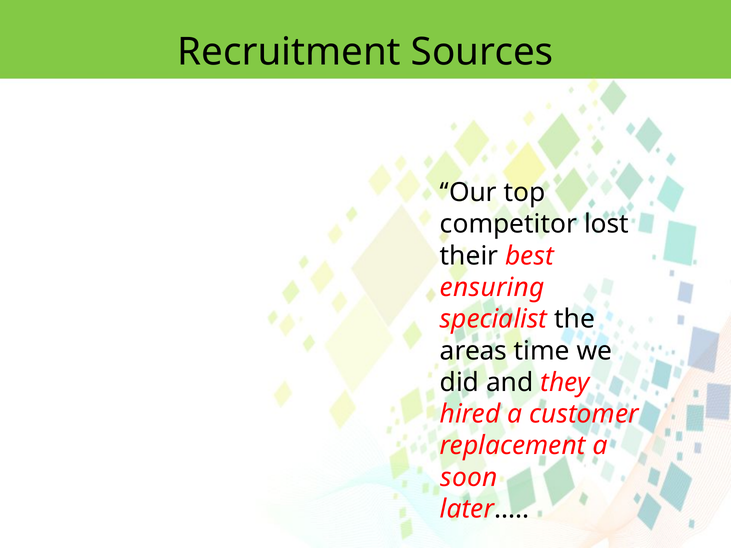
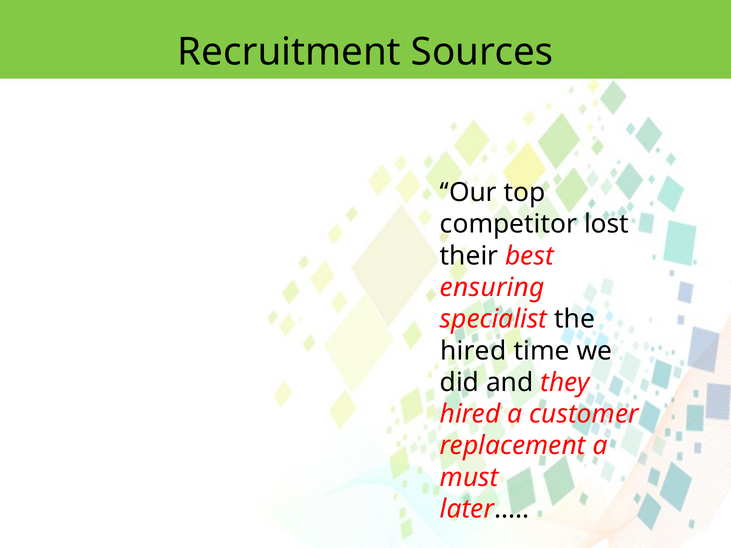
areas: areas -> hired (473, 351)
soon: soon -> must (469, 478)
